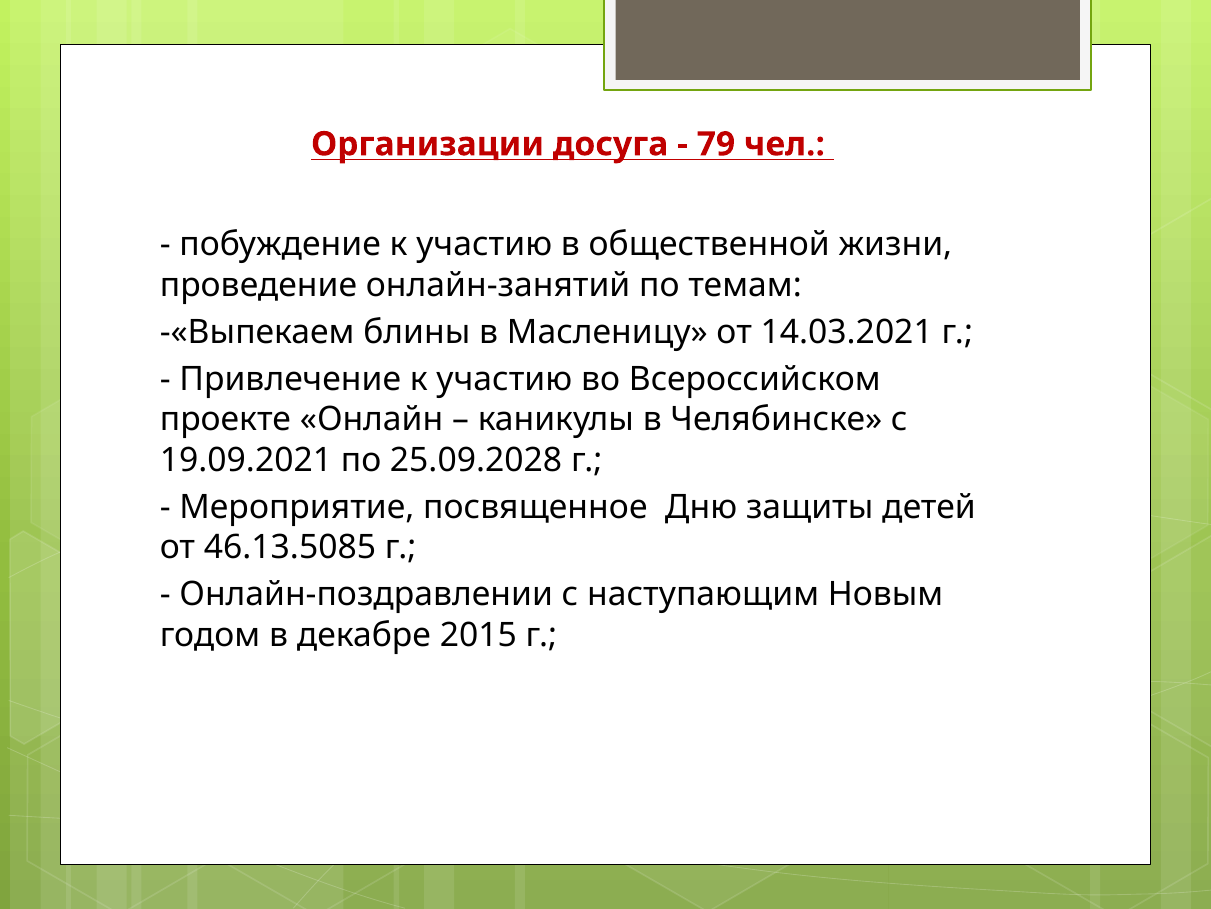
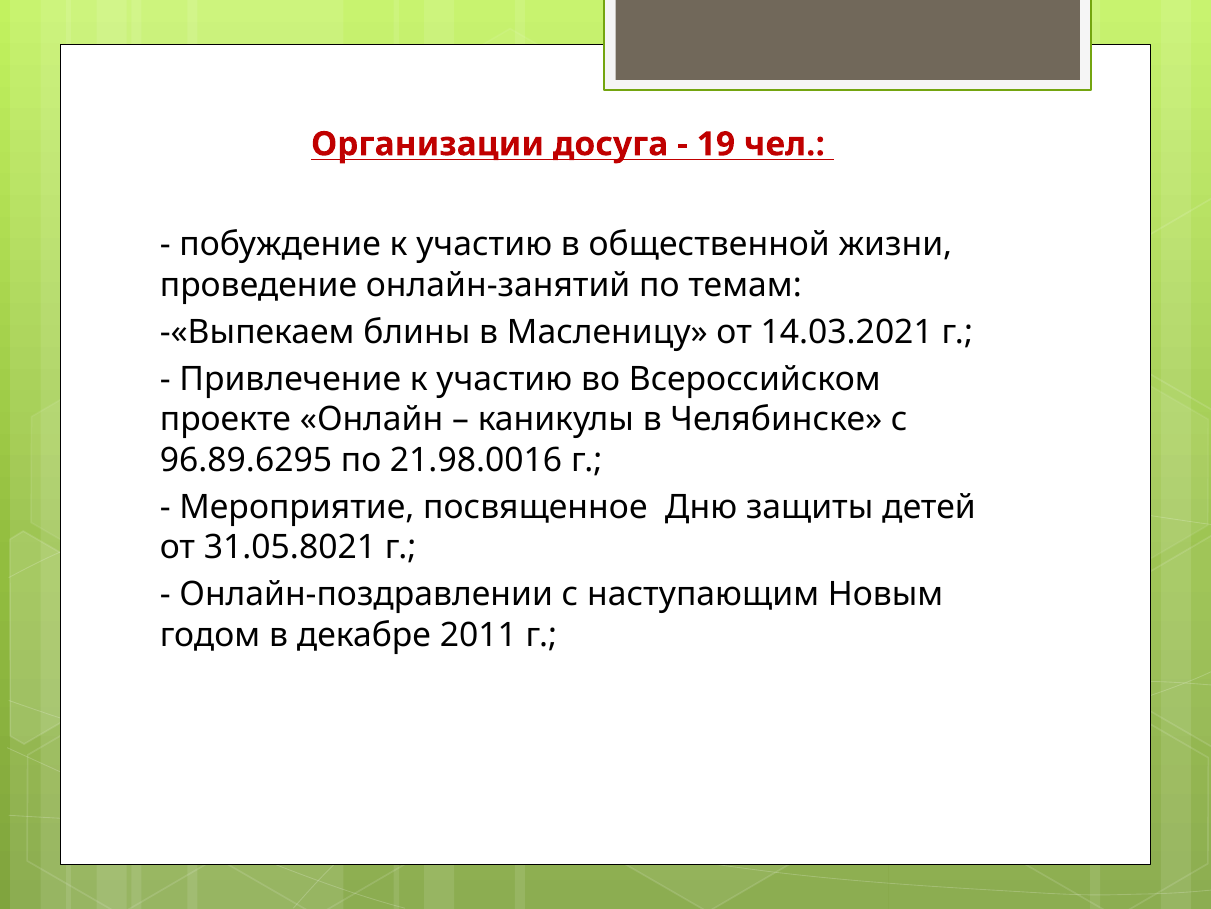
79: 79 -> 19 (716, 144)
19.09.2021: 19.09.2021 -> 96.89.6295 (246, 460)
25.09.2028: 25.09.2028 -> 21.98.0016 (476, 460)
46.13.5085: 46.13.5085 -> 31.05.8021 (290, 547)
2015: 2015 -> 2011 (478, 635)
